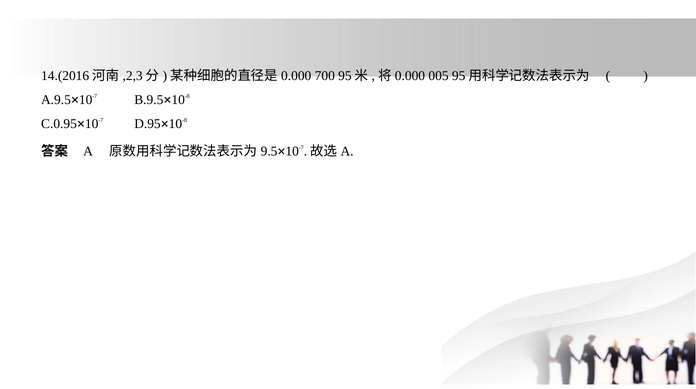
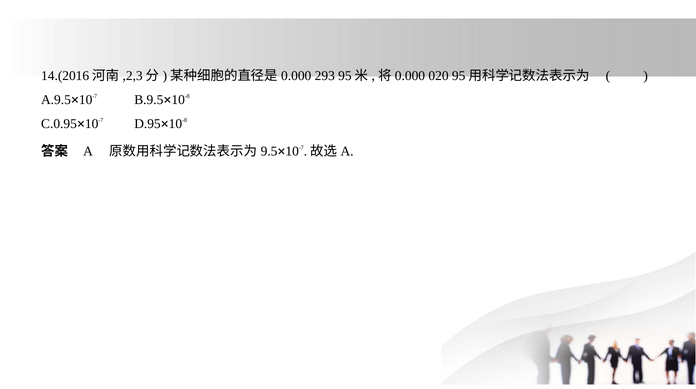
700: 700 -> 293 (325, 76)
005: 005 -> 020 (439, 76)
